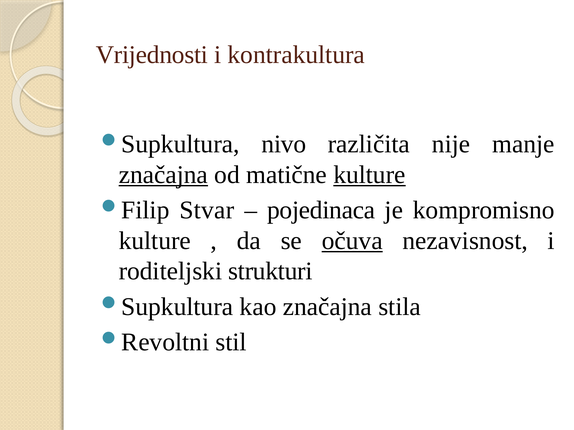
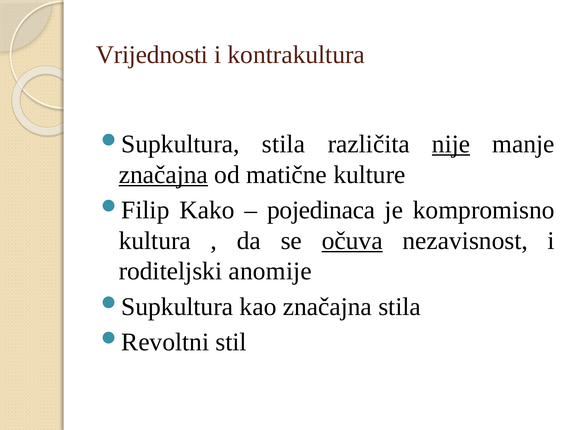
nivo: nivo -> stila (284, 144)
nije underline: none -> present (451, 144)
kulture underline: present -> none (369, 175)
Stvar: Stvar -> Kako (207, 210)
kulture: kulture -> kultura (155, 241)
strukturi: strukturi -> anomije (270, 272)
